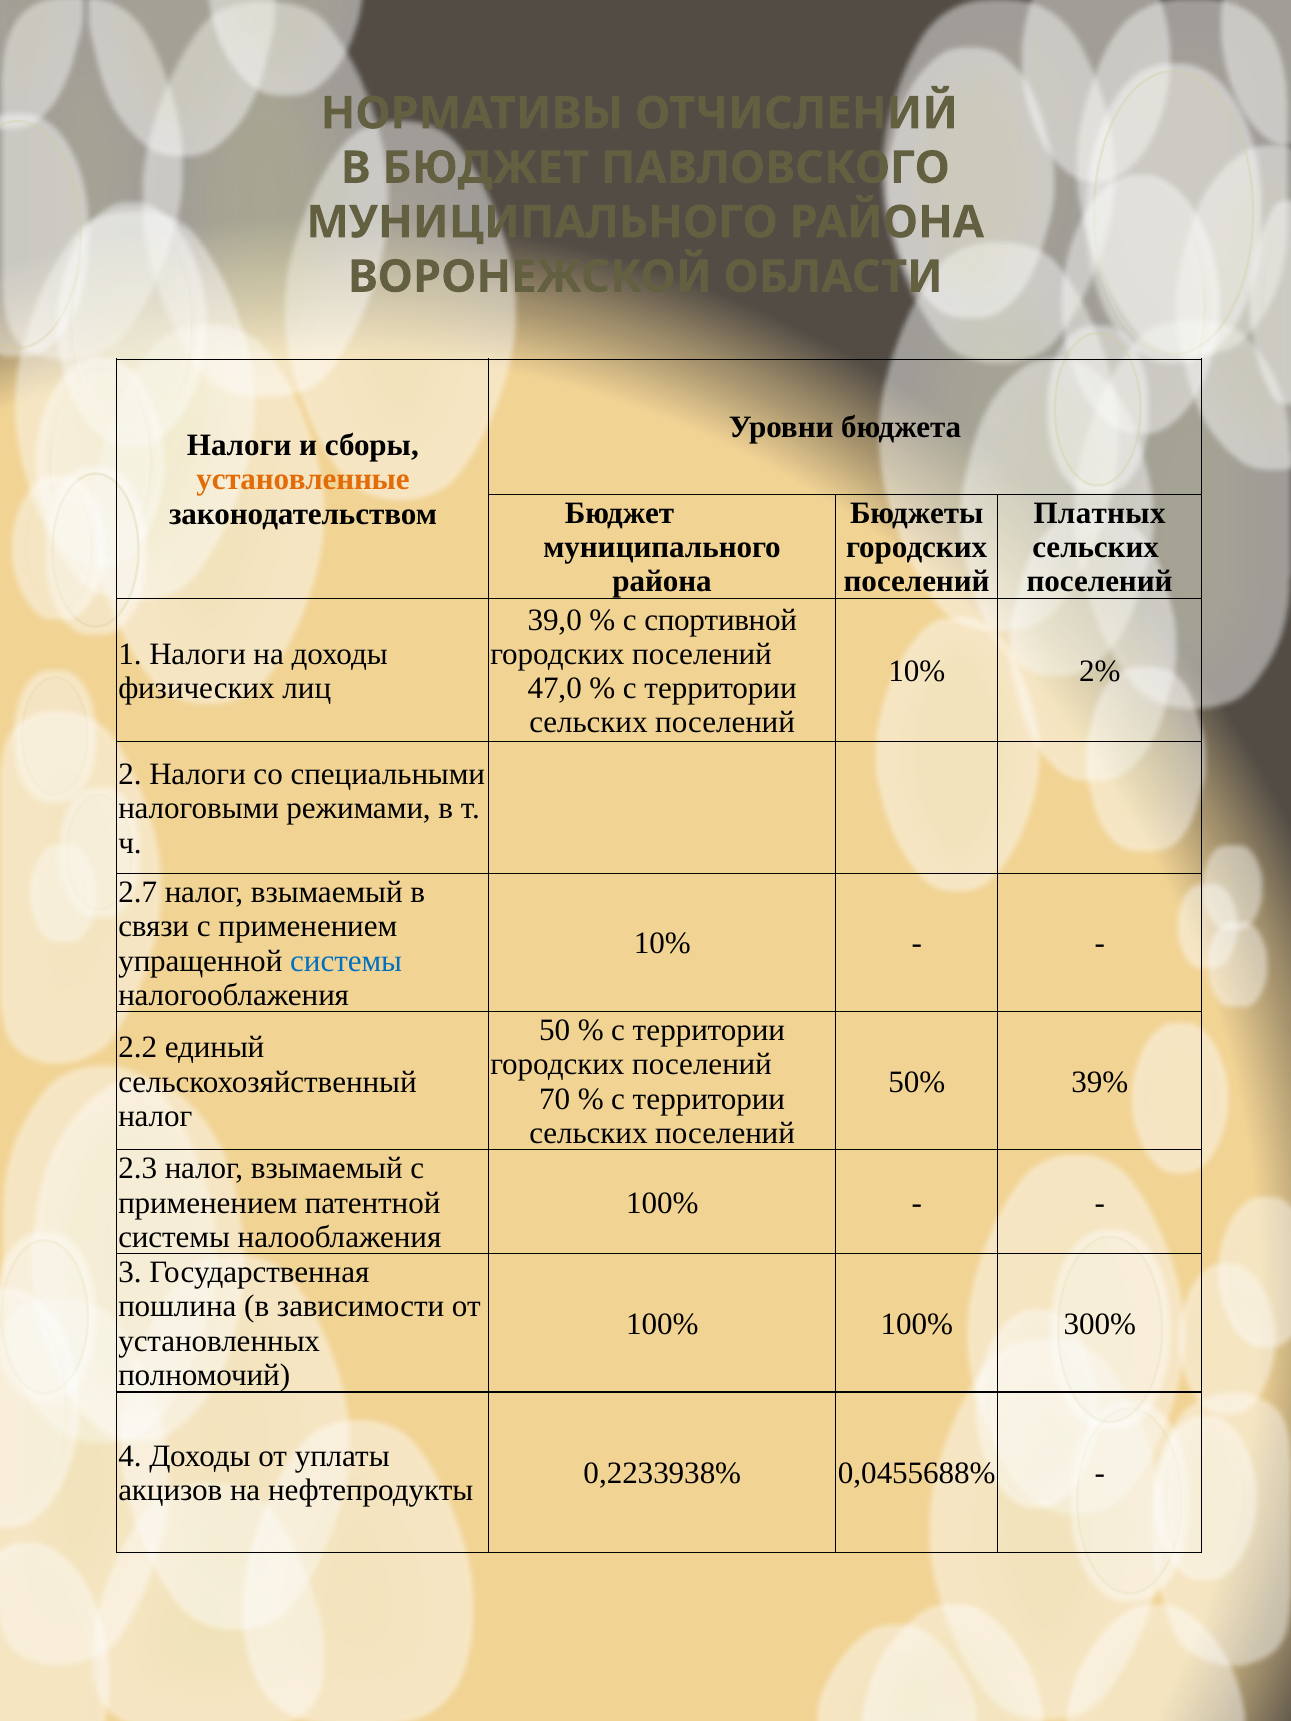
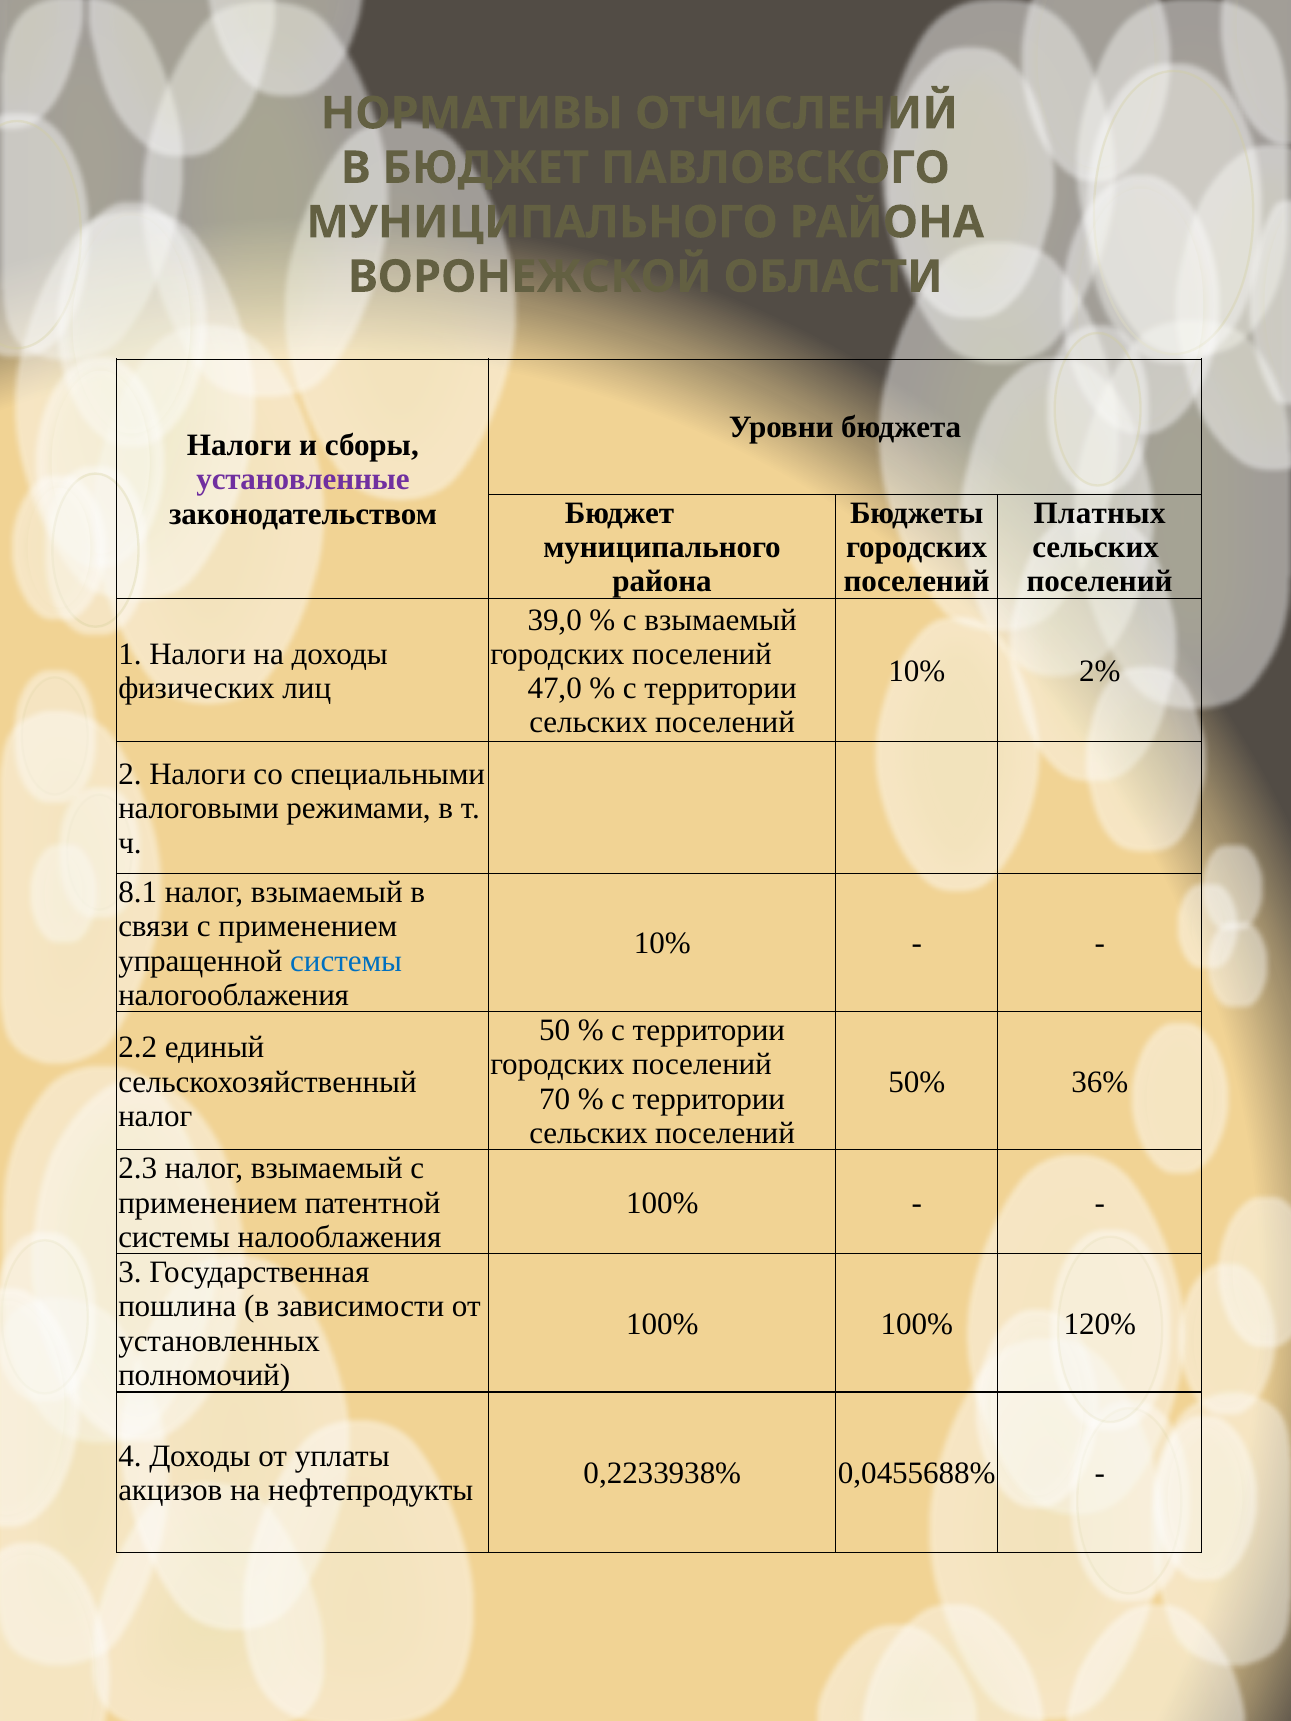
установленные colour: orange -> purple (303, 480)
с спортивной: спортивной -> взымаемый (721, 620)
2.7: 2.7 -> 8.1 (138, 893)
39%: 39% -> 36% (1100, 1082)
300%: 300% -> 120% (1100, 1324)
